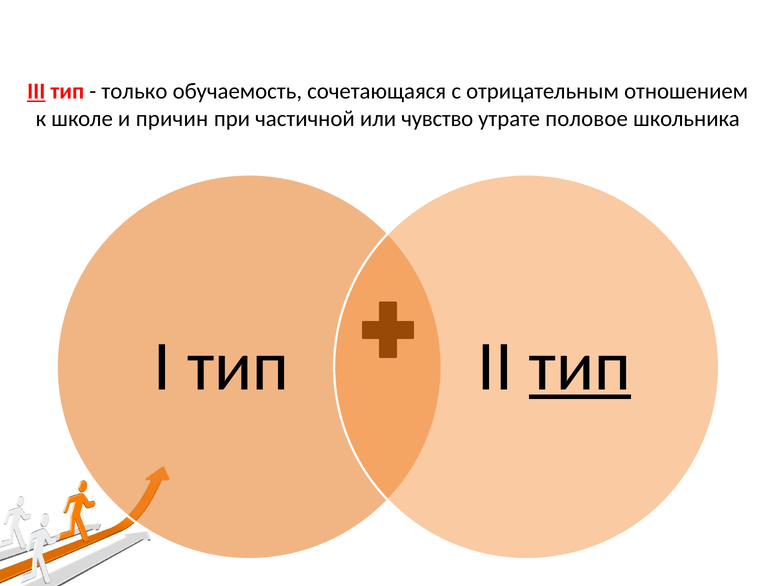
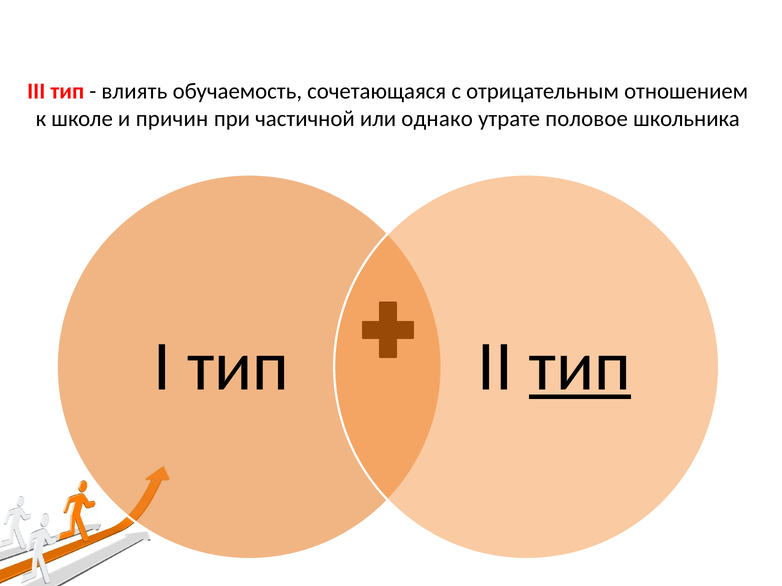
III underline: present -> none (36, 91)
только: только -> влиять (134, 91)
чувство: чувство -> однако (437, 119)
